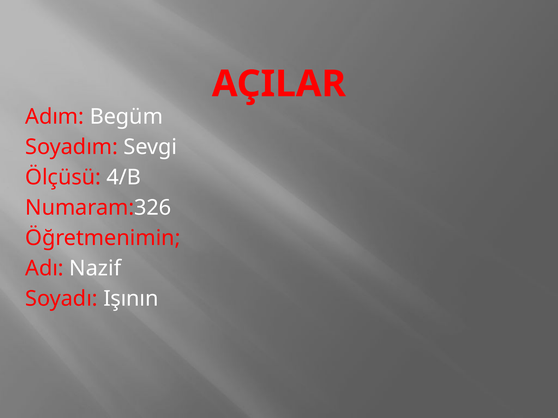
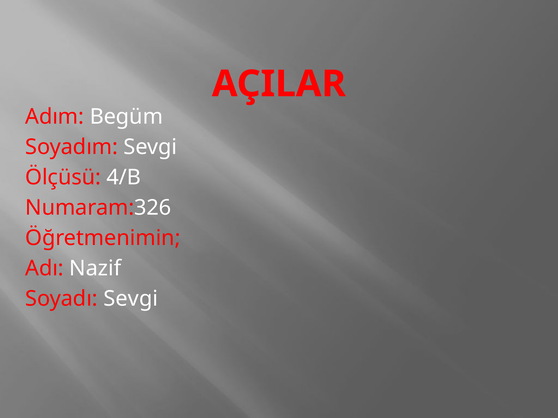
Soyadı Işının: Işının -> Sevgi (131, 299)
